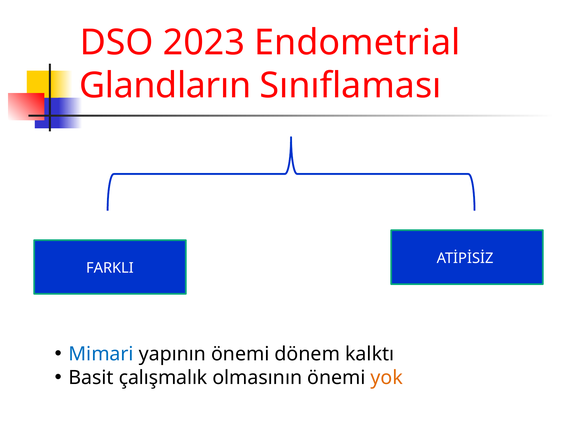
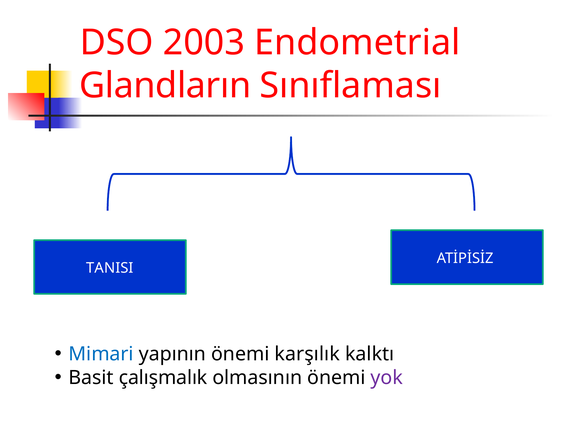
2023: 2023 -> 2003 (204, 43)
FARKLI: FARKLI -> TANISI (110, 268)
dönem: dönem -> karşılık (307, 354)
yok colour: orange -> purple (387, 377)
